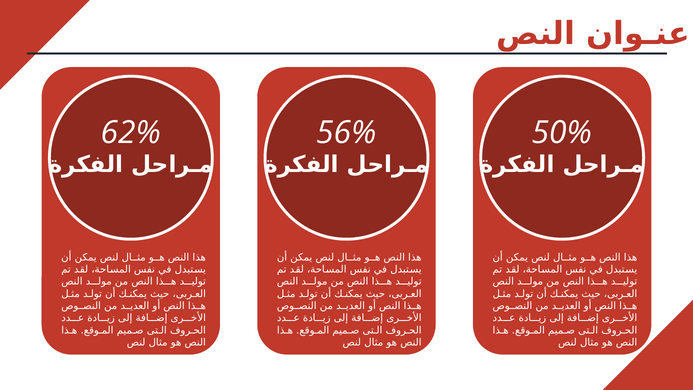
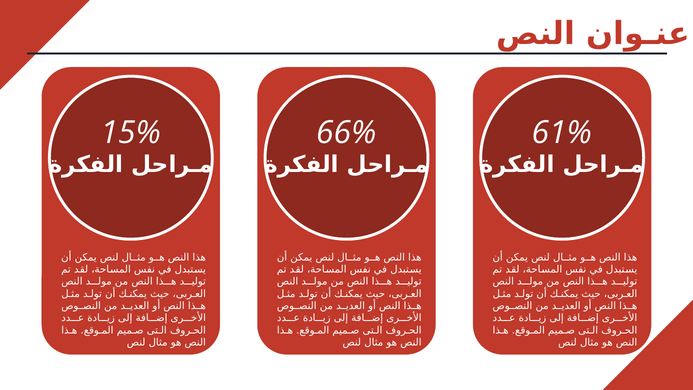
62%: 62% -> 15% (131, 133)
56%: 56% -> 66% (346, 133)
50%: 50% -> 61% (562, 133)
